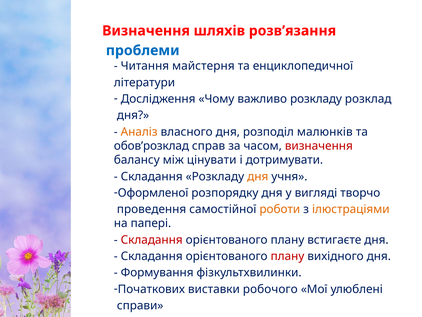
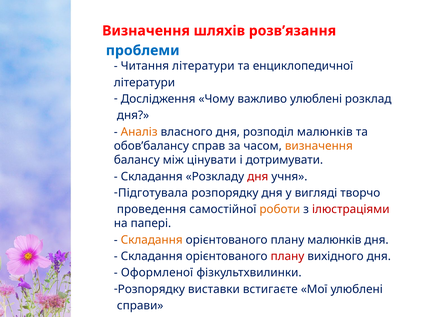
Читання майстерня: майстерня -> літератури (203, 66)
важливо розкладу: розкладу -> улюблені (316, 99)
обов’розклад: обов’розклад -> обов’балансу (151, 146)
визначення colour: red -> orange (319, 146)
дня colour: orange -> red (258, 176)
Оформленої: Оформленої -> Підготувала (153, 193)
ілюстраціями colour: orange -> red (351, 209)
Складання colour: red -> orange (152, 240)
плану встигаєте: встигаєте -> малюнків (334, 240)
Формування: Формування -> Оформленої (157, 272)
Початкових: Початкових -> Розпорядку (151, 289)
робочого: робочого -> встигаєте (270, 289)
